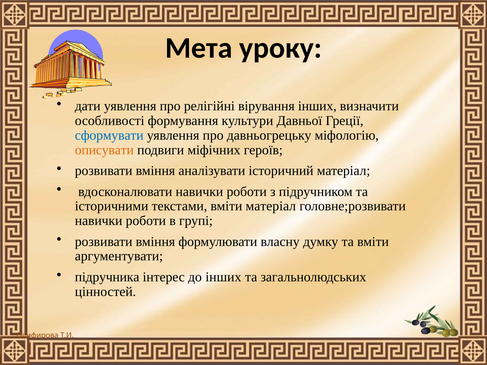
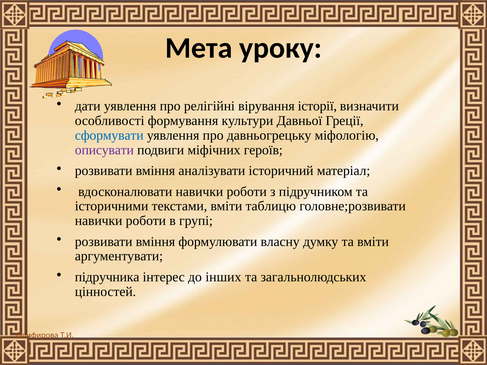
вірування інших: інших -> історії (317, 106)
описувати colour: orange -> purple (104, 150)
вміти матеріал: матеріал -> таблицю (271, 206)
